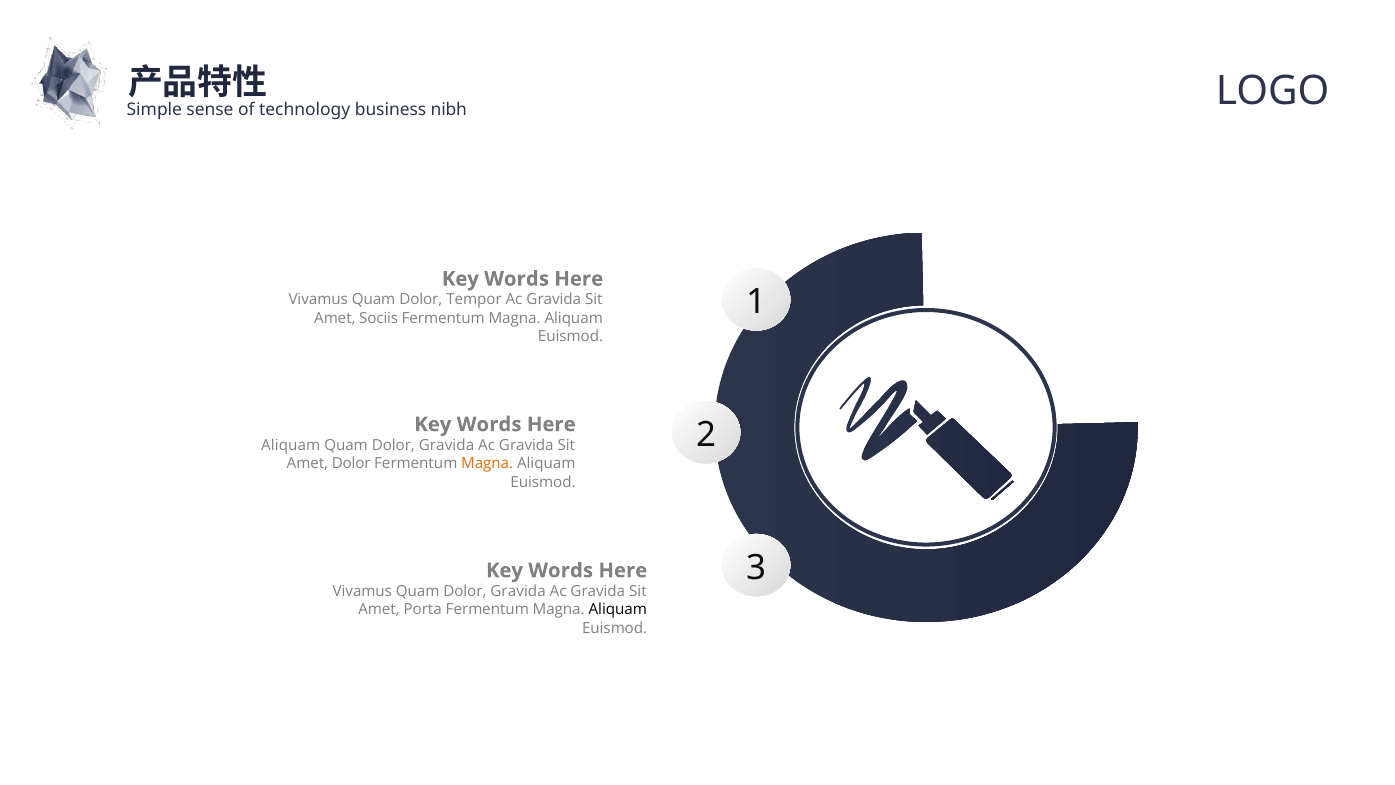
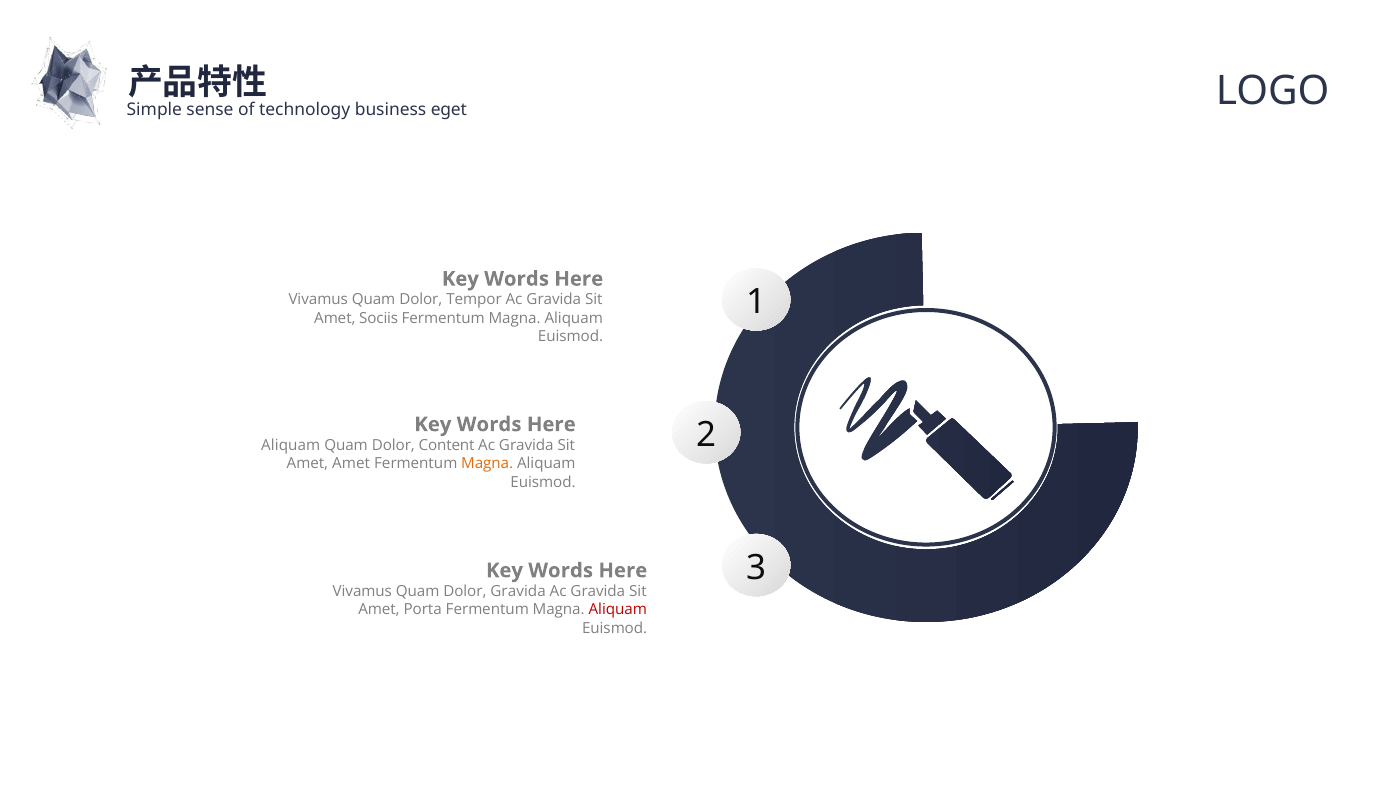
nibh: nibh -> eget (449, 110)
Gravida: Gravida -> Content (447, 445)
Amet Dolor: Dolor -> Amet (351, 464)
Aliquam colour: black -> red (618, 610)
